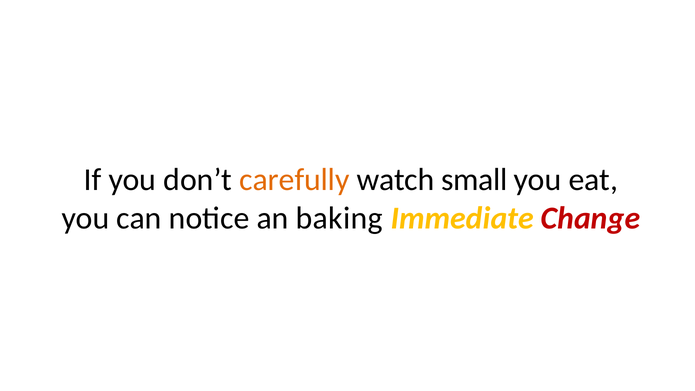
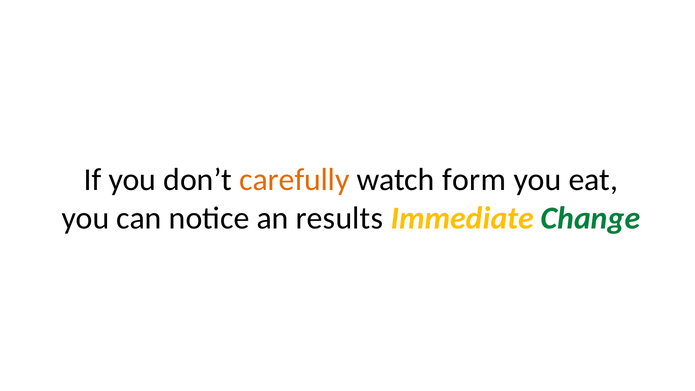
small: small -> form (474, 180)
baking: baking -> results (339, 218)
Change colour: red -> green (591, 218)
